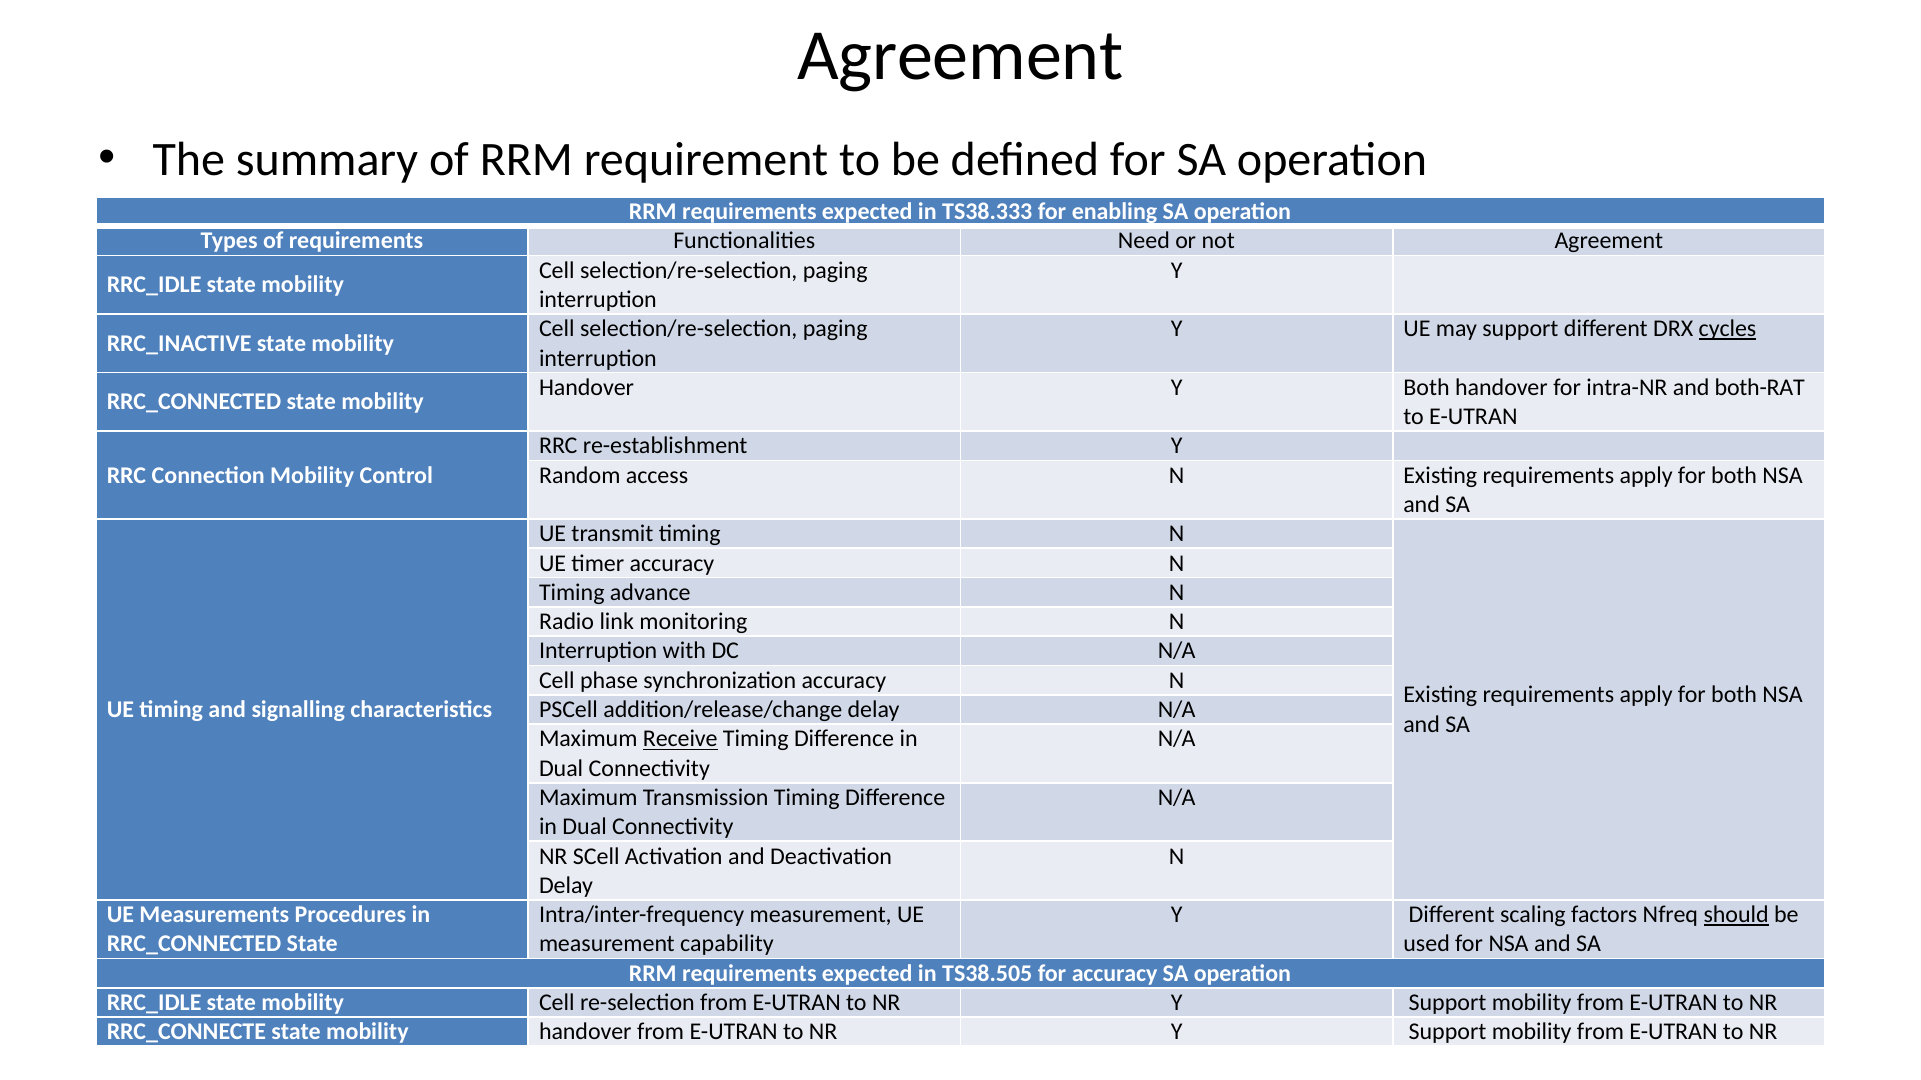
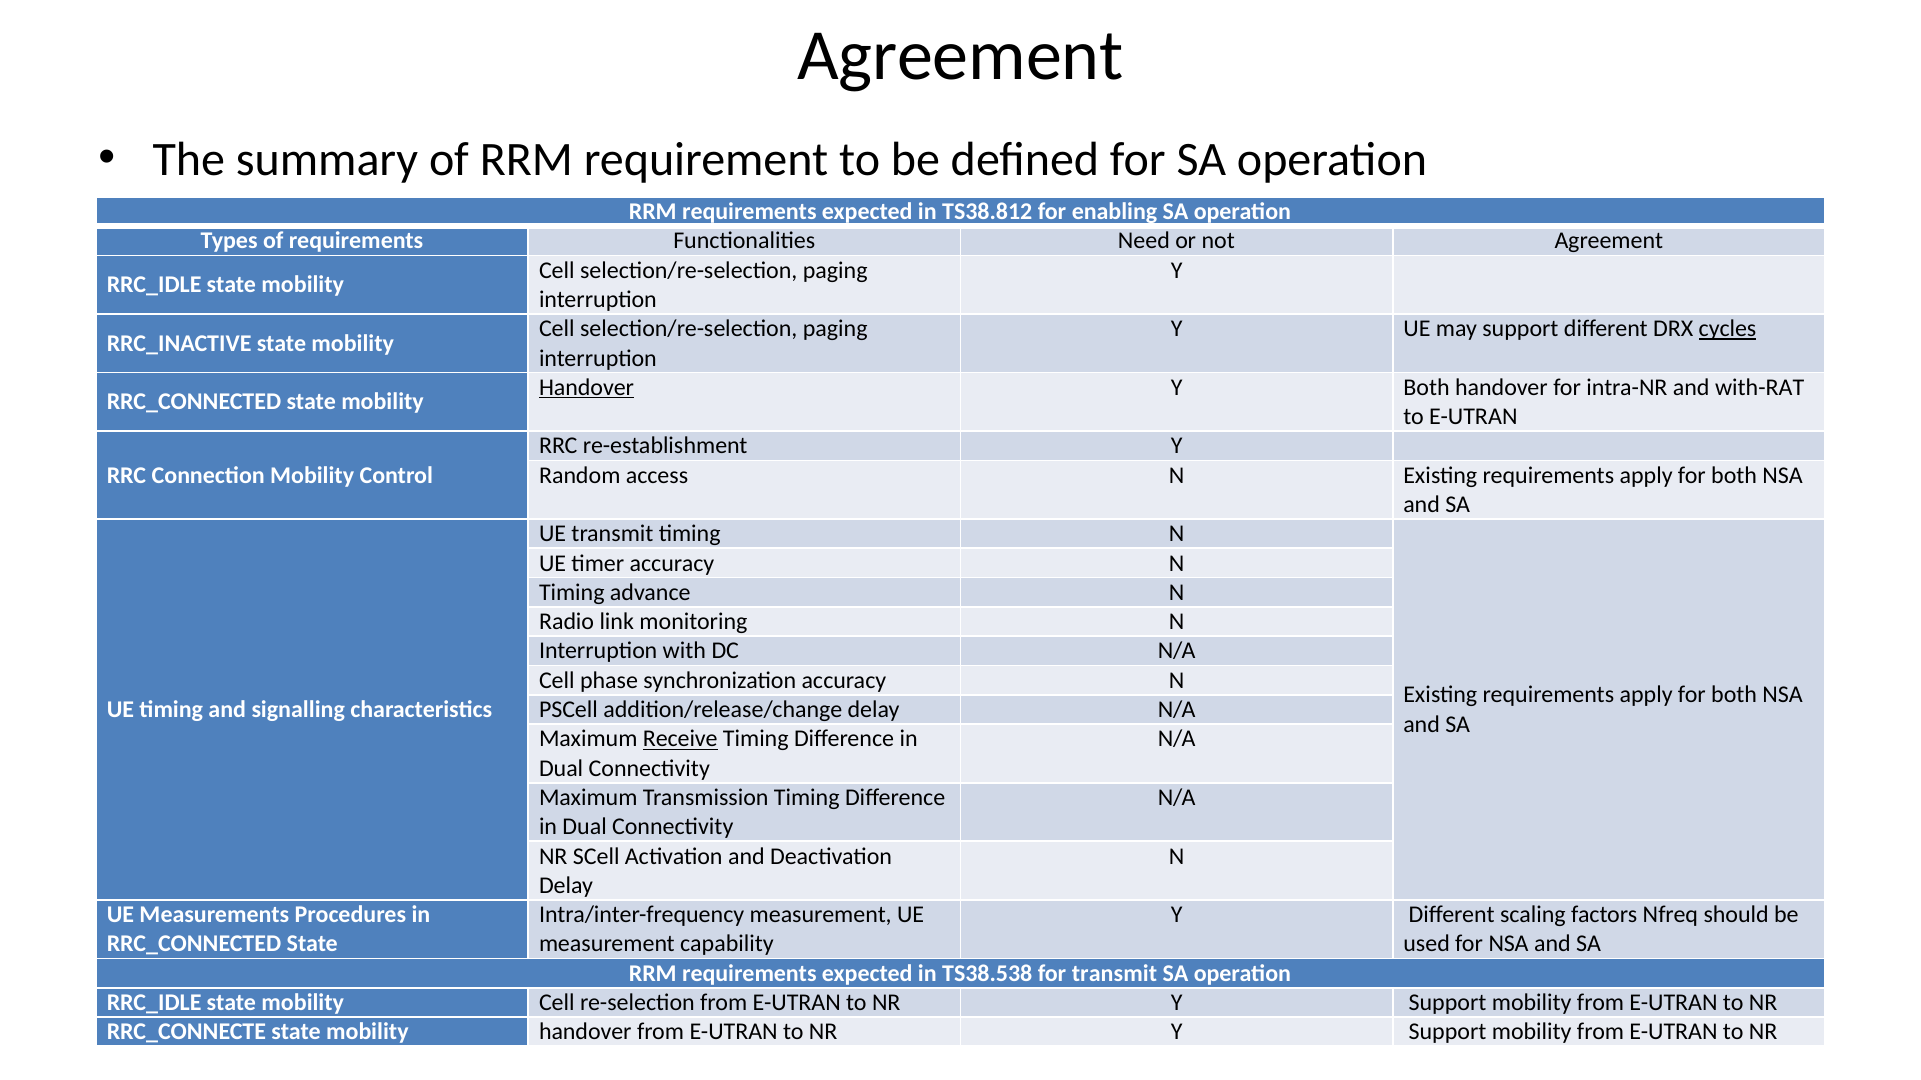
TS38.333: TS38.333 -> TS38.812 (987, 212)
Handover underline: none -> present (587, 388)
both-RAT: both-RAT -> with-RAT (1760, 388)
should underline: present -> none (1736, 915)
TS38.505: TS38.505 -> TS38.538 (987, 974)
for accuracy: accuracy -> transmit (1114, 974)
